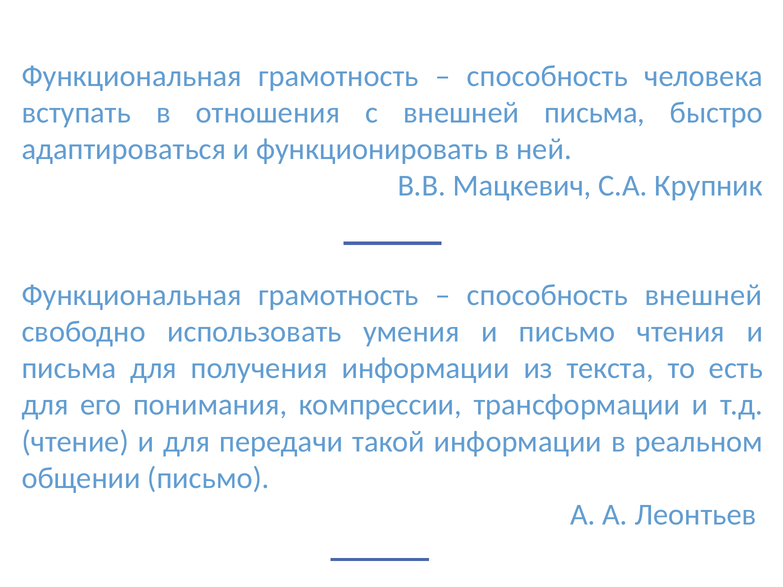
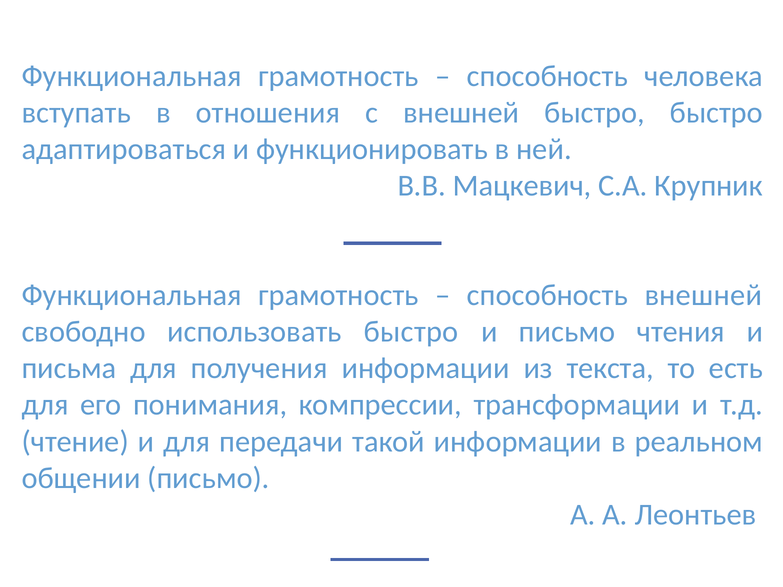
внешней письма: письма -> быстро (595, 113)
использовать умения: умения -> быстро (411, 332)
